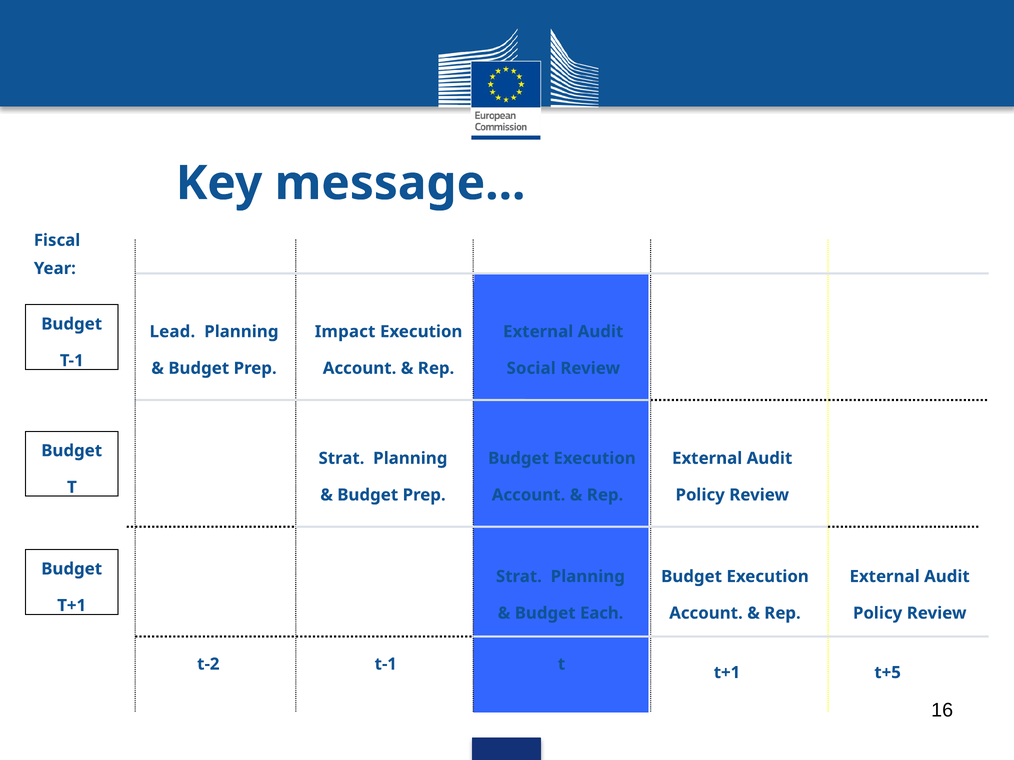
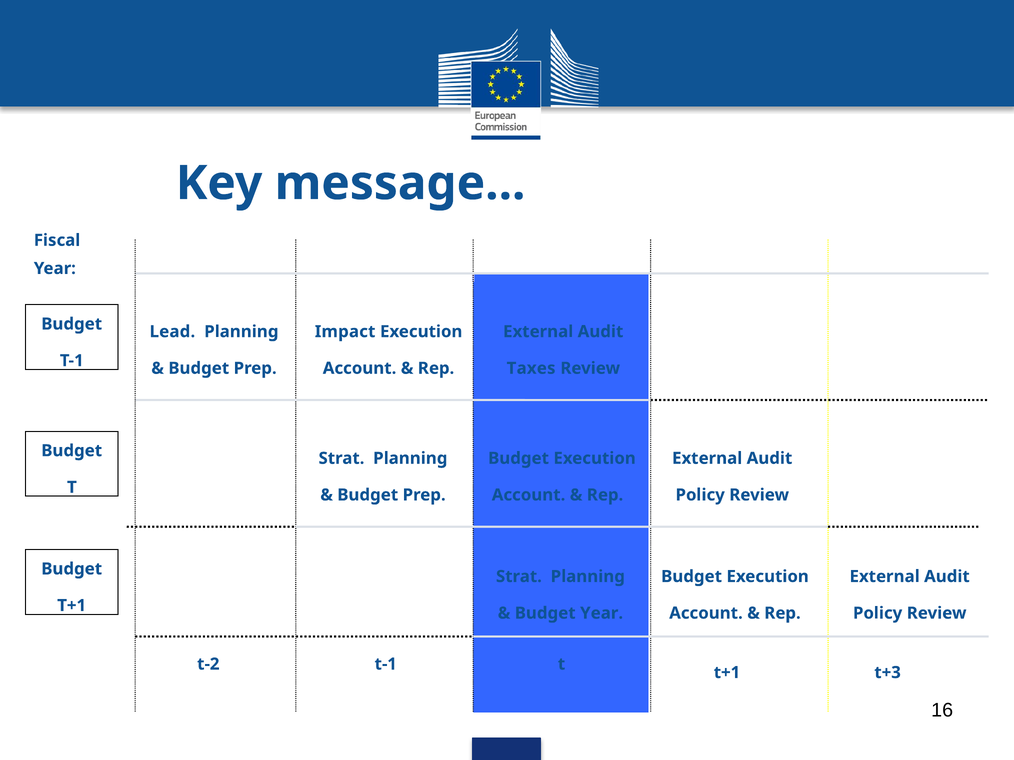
Social: Social -> Taxes (531, 368)
Budget Each: Each -> Year (602, 614)
t+5: t+5 -> t+3 (888, 673)
